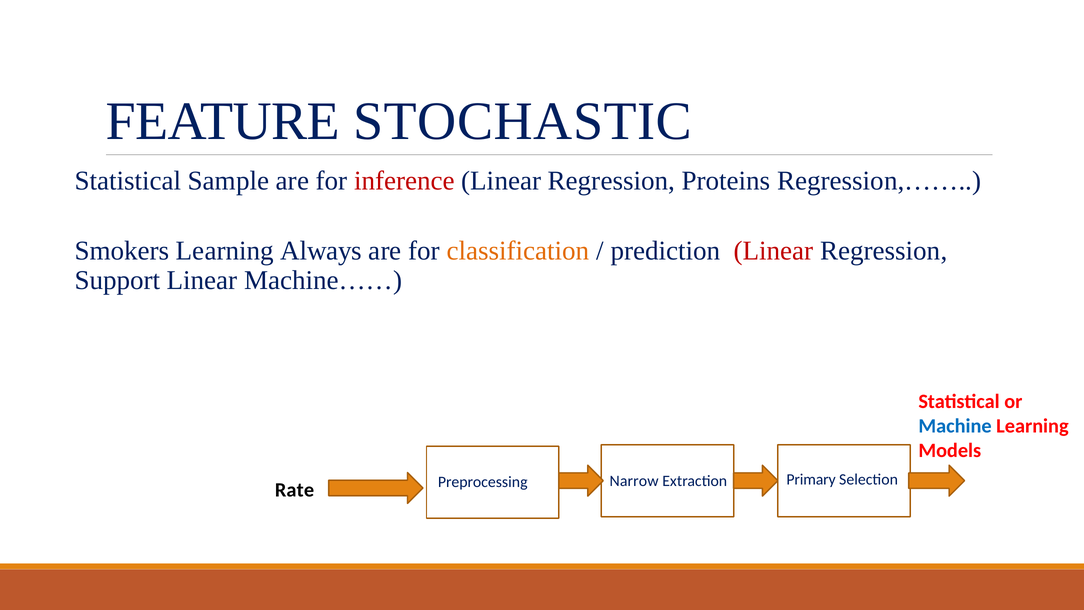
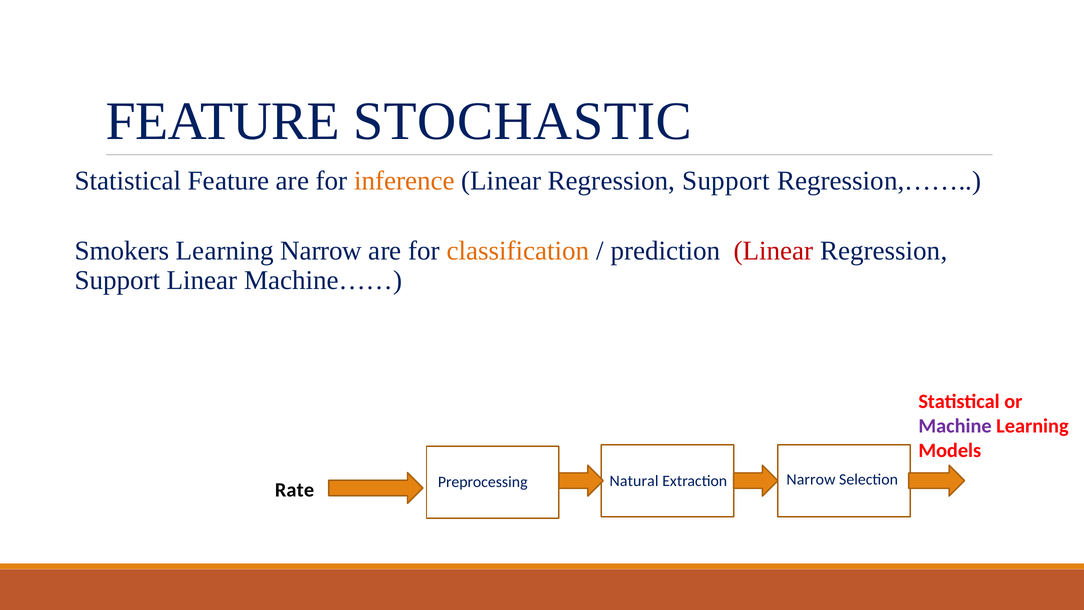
Statistical Sample: Sample -> Feature (229, 181)
inference colour: red -> orange (404, 181)
Proteins: Proteins -> Support (726, 181)
Learning Always: Always -> Narrow (321, 251)
Machine colour: blue -> purple (955, 426)
Narrow: Narrow -> Natural (634, 481)
Extraction Primary: Primary -> Narrow (811, 479)
